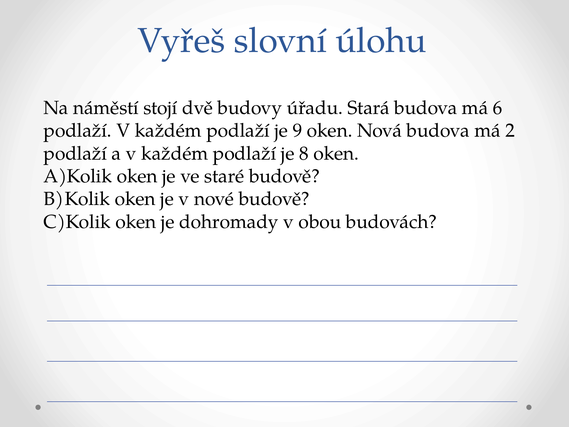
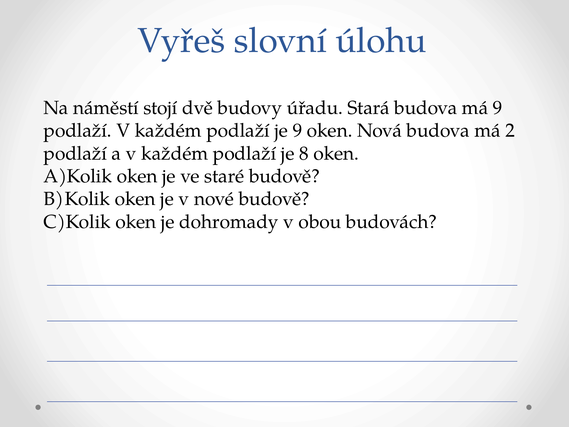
má 6: 6 -> 9 (498, 108)
